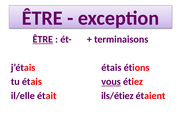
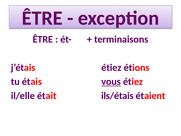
ÊTRE underline: present -> none (43, 39)
j’étais étais: étais -> étiez (111, 67)
ils/étiez: ils/étiez -> ils/étais (117, 96)
